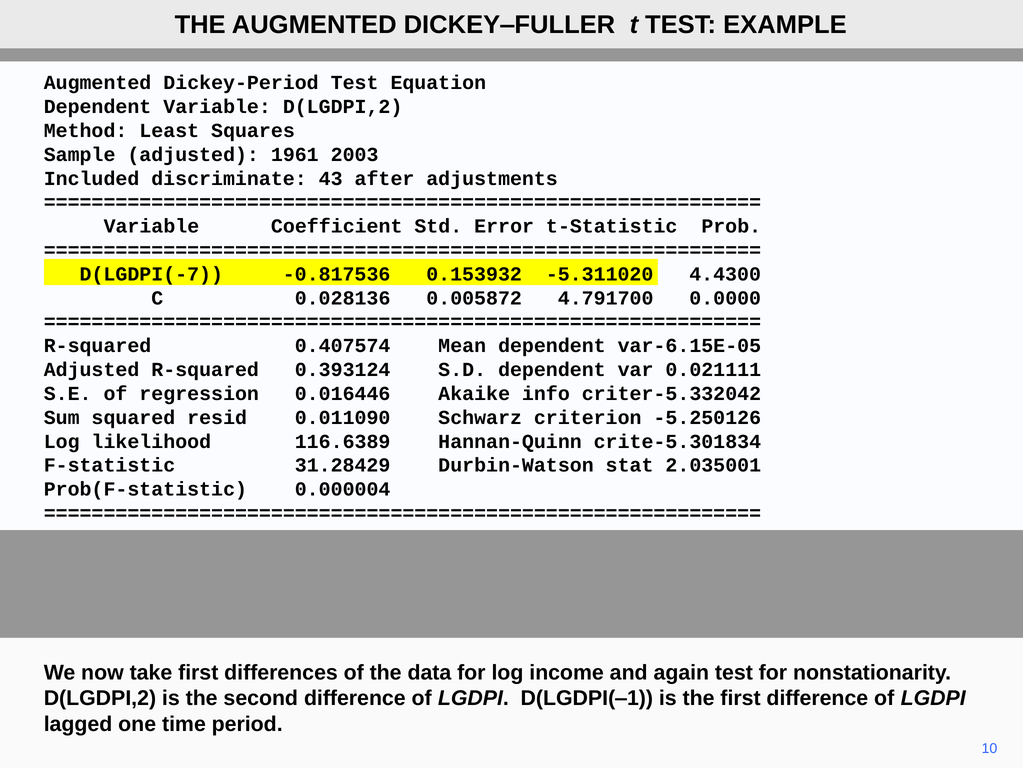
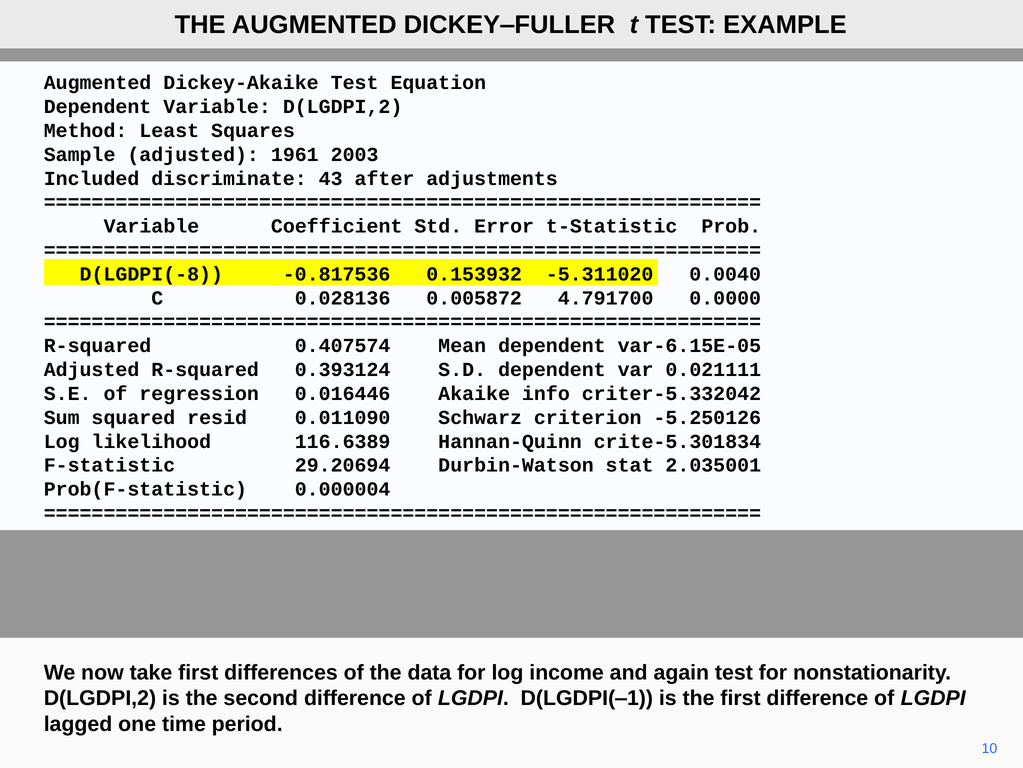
Dickey-Period: Dickey-Period -> Dickey-Akaike (241, 83)
D(LGDPI(-7: D(LGDPI(-7 -> D(LGDPI(-8 (151, 274)
4.4300: 4.4300 -> 0.0040 (725, 274)
31.28429: 31.28429 -> 29.20694 (343, 465)
